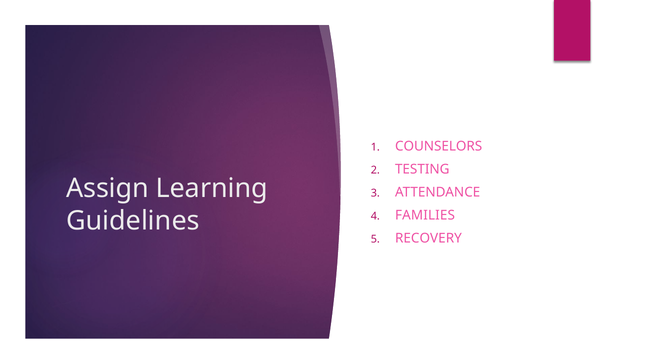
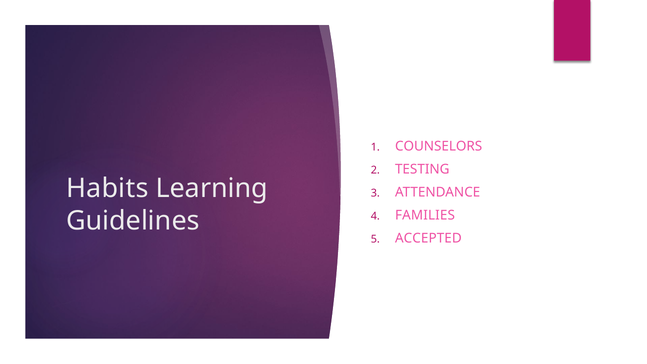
Assign: Assign -> Habits (107, 188)
RECOVERY: RECOVERY -> ACCEPTED (428, 238)
